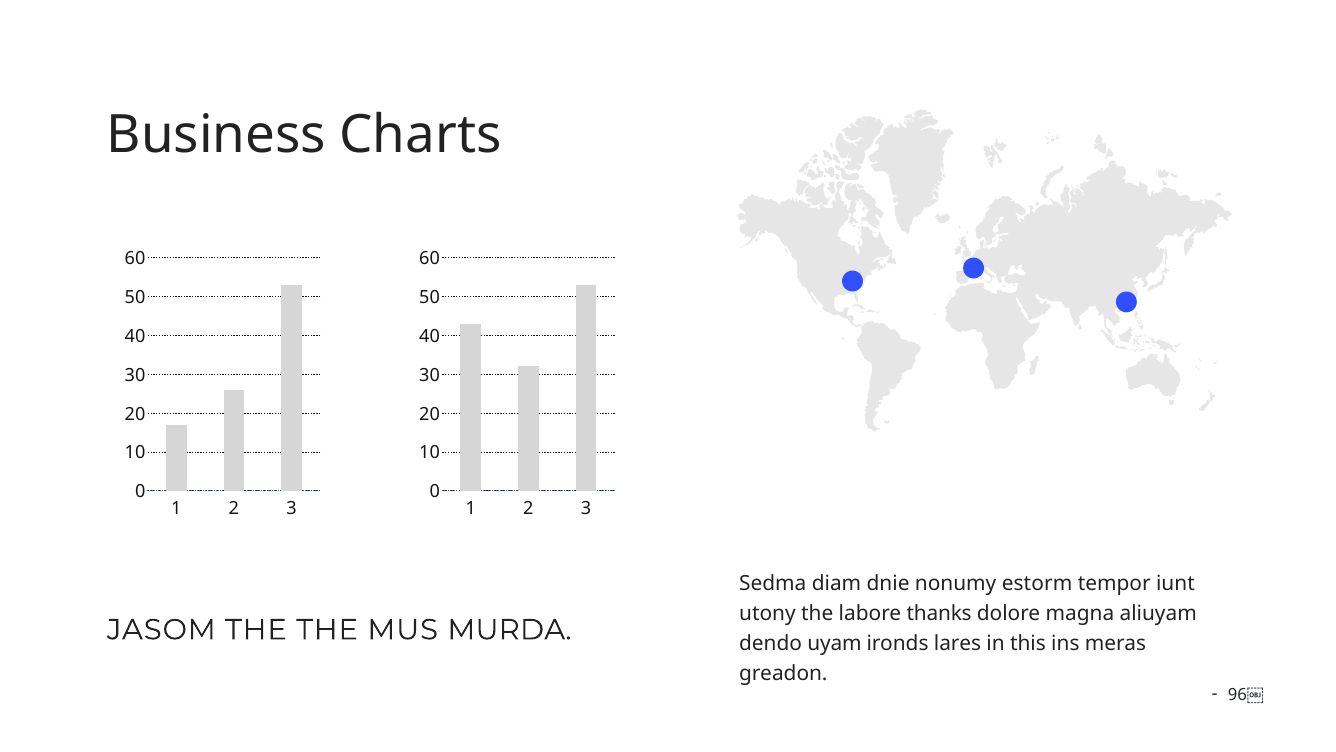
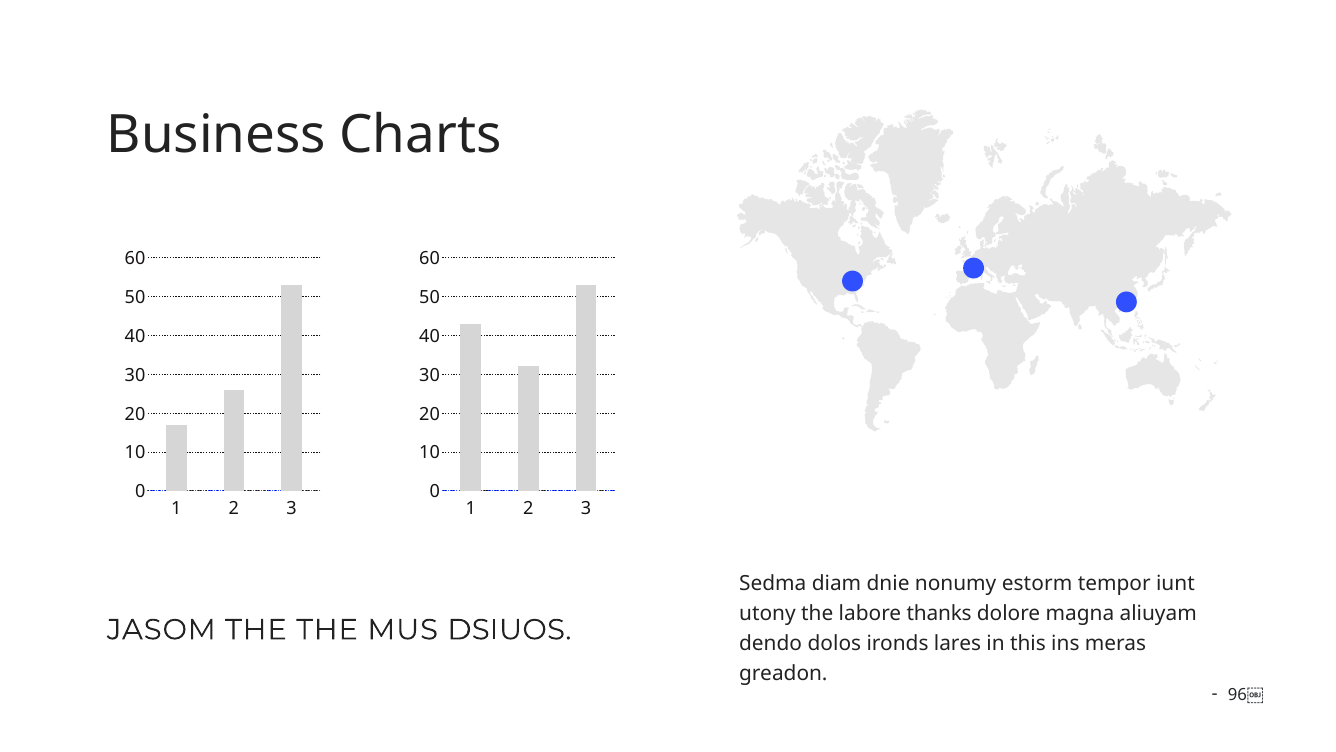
MURDA: MURDA -> DSIUOS (509, 629)
uyam: uyam -> dolos (834, 643)
